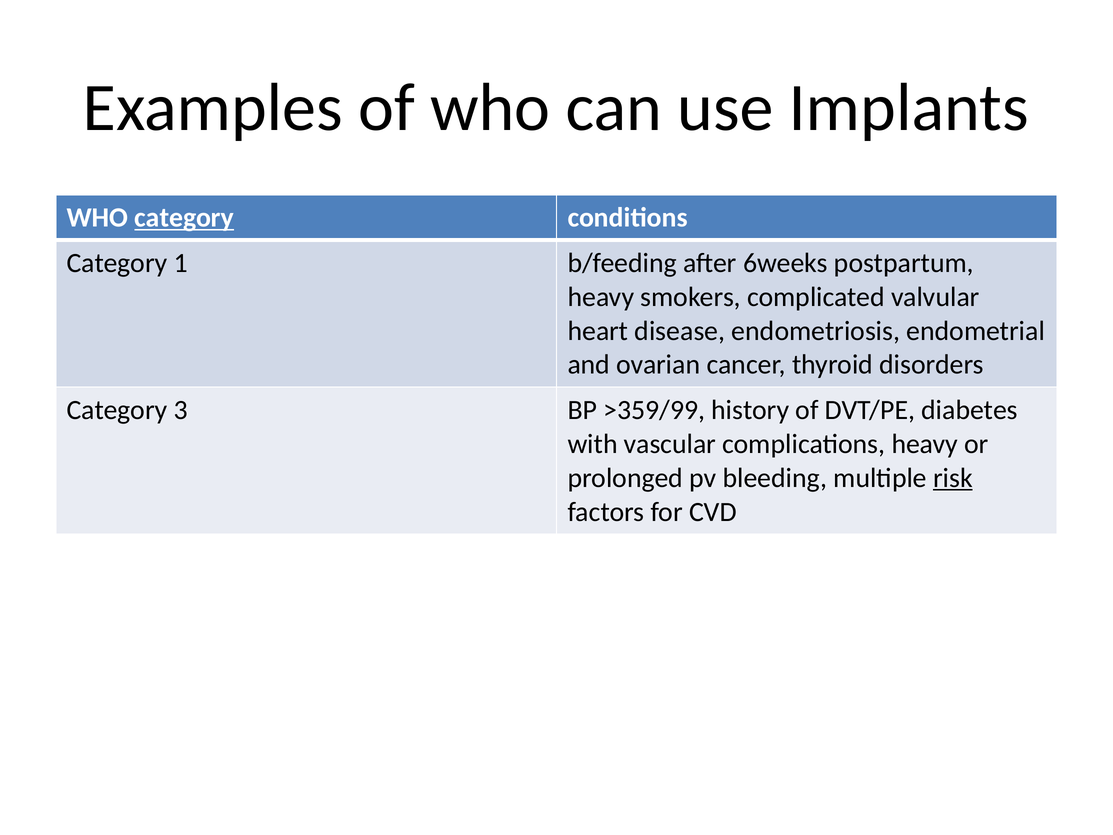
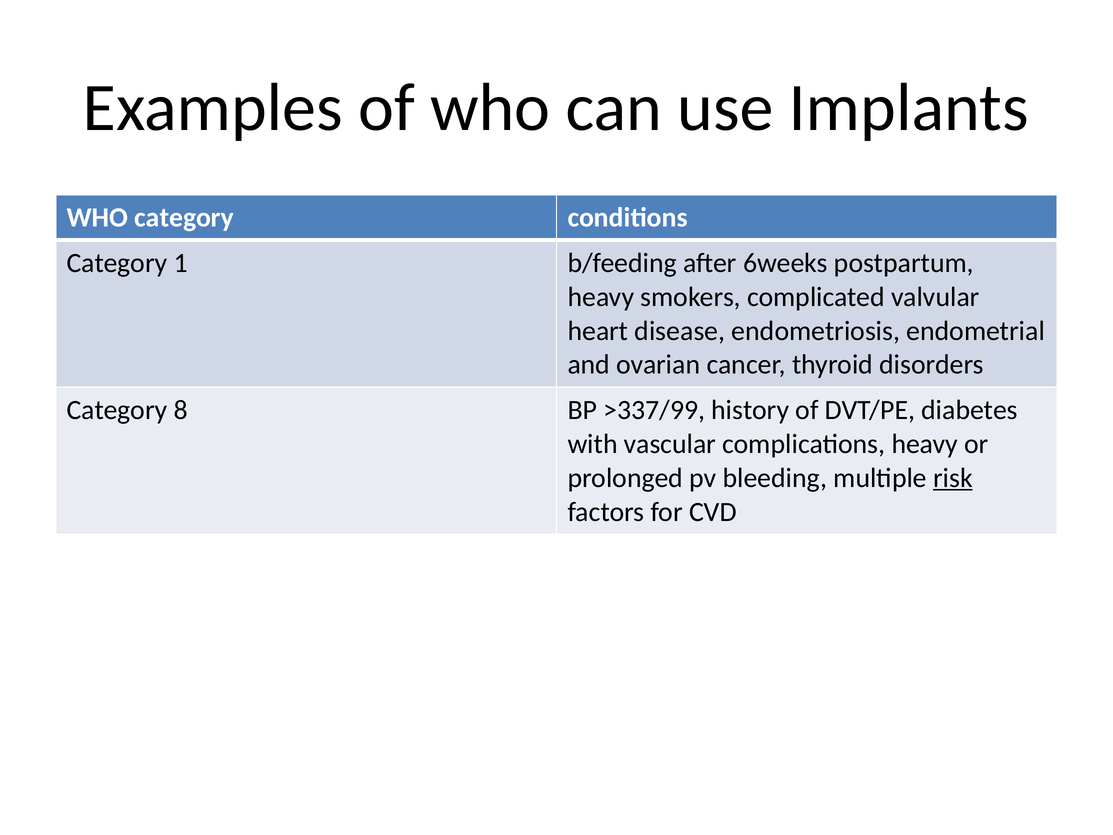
category underline: present -> none (184, 218)
3: 3 -> 8 (181, 410)
>359/99: >359/99 -> >337/99 (654, 410)
